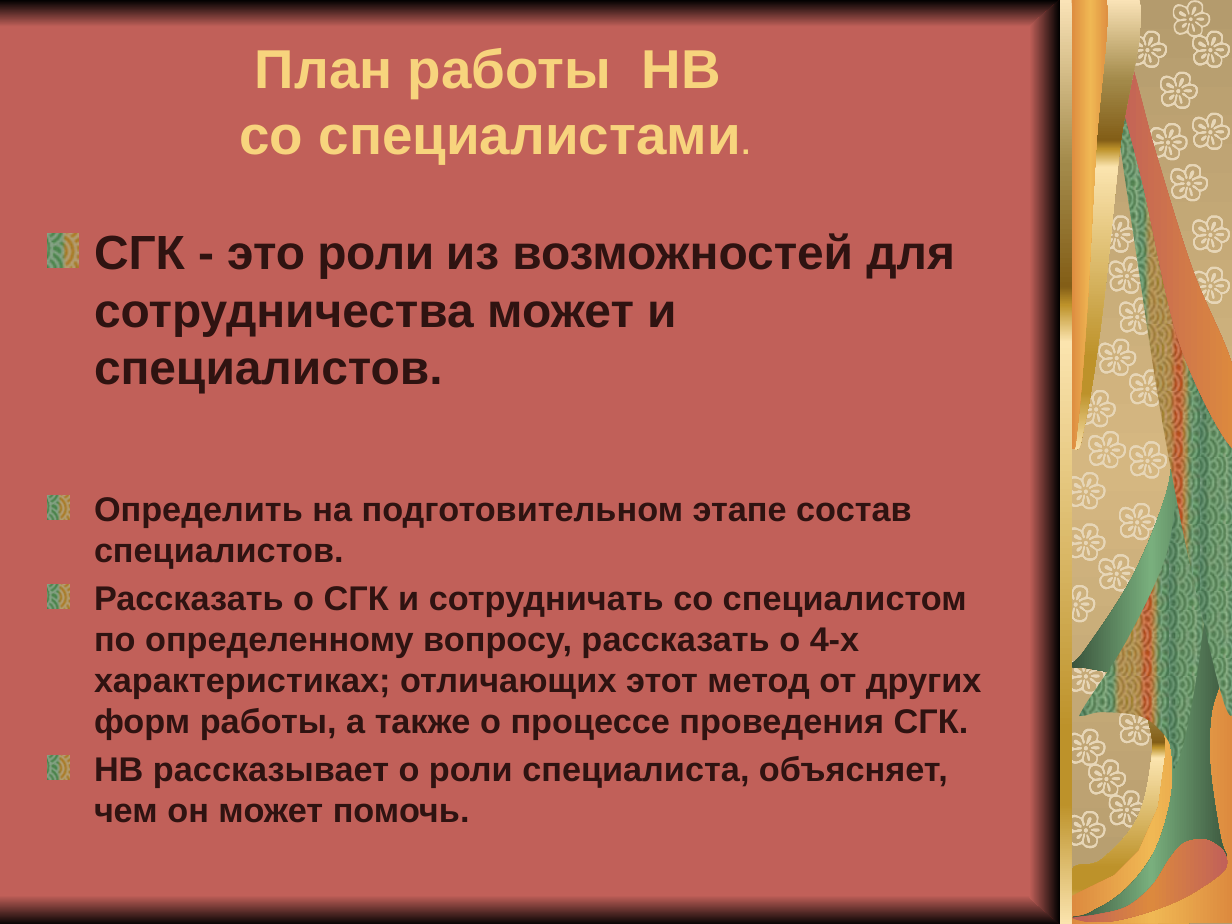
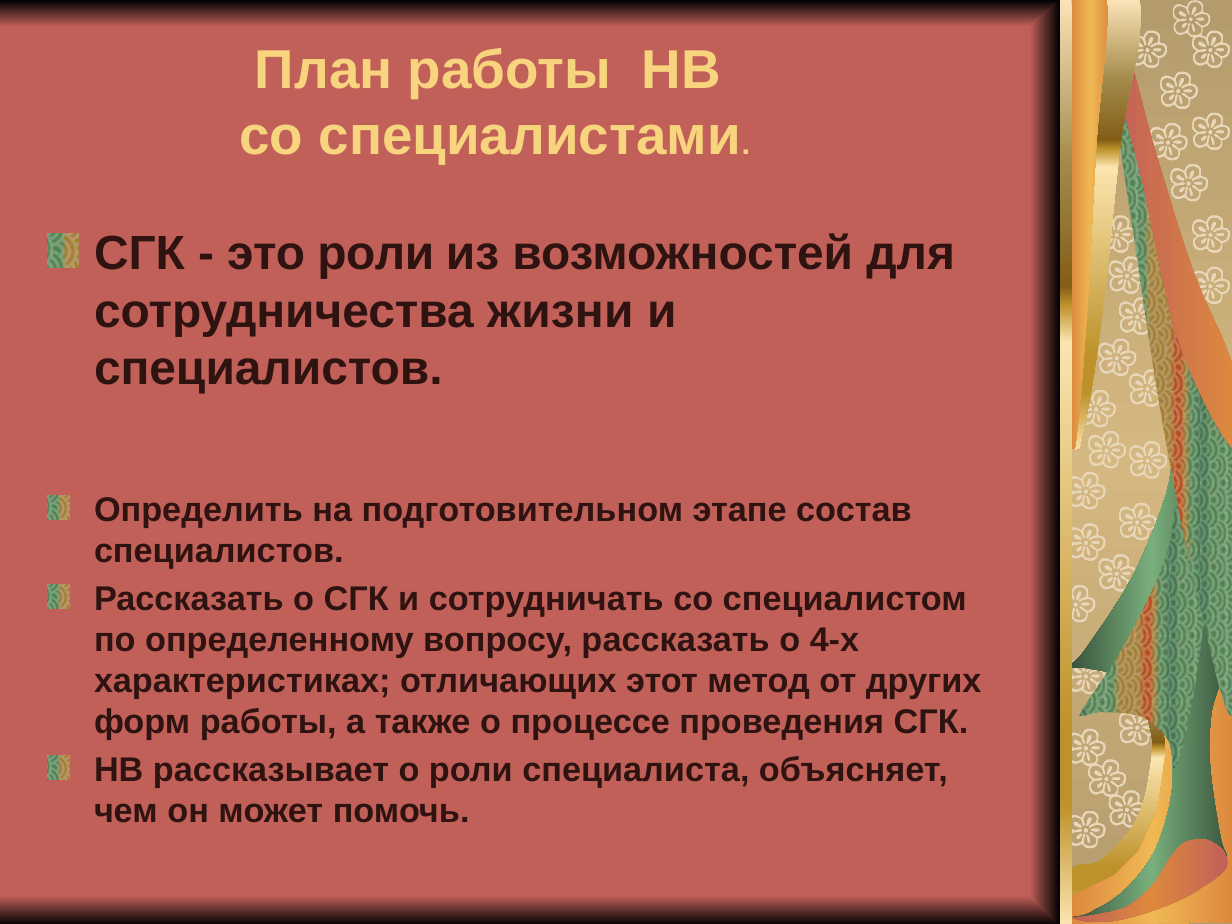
сотрудничества может: может -> жизни (560, 311)
